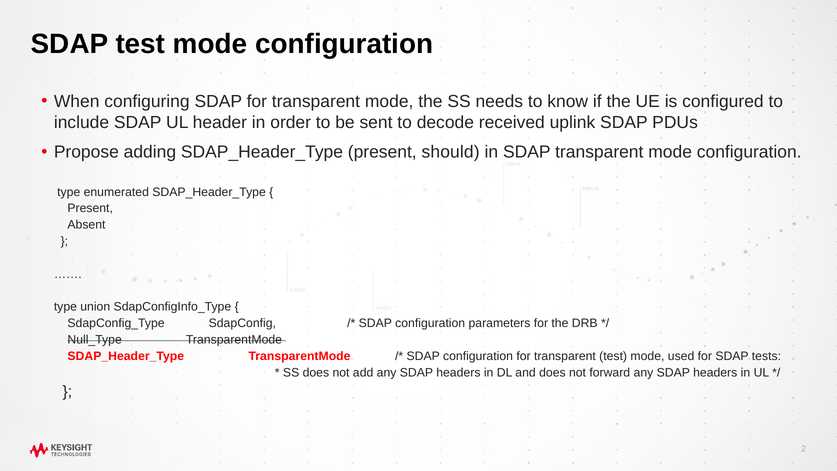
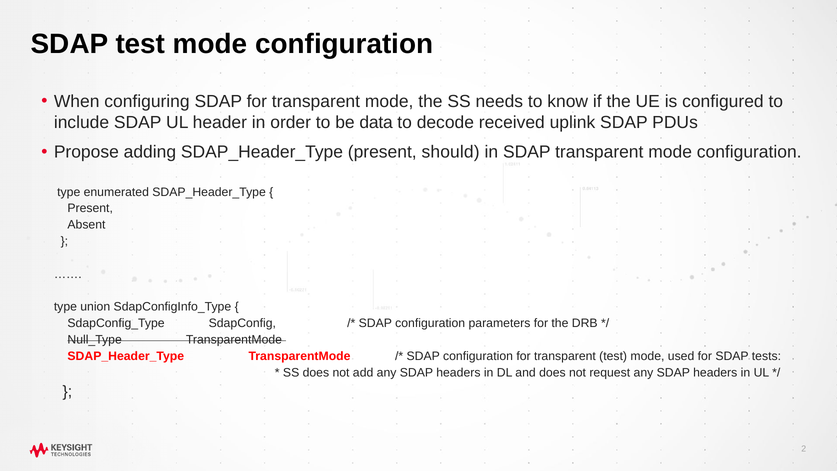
sent: sent -> data (376, 123)
forward: forward -> request (610, 372)
